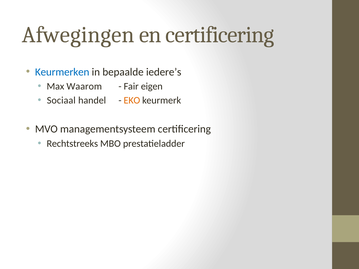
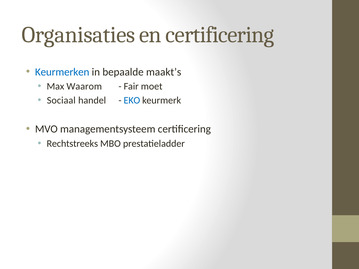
Afwegingen: Afwegingen -> Organisaties (78, 35)
iedere’s: iedere’s -> maakt’s (164, 72)
eigen: eigen -> moet (152, 86)
EKO colour: orange -> blue (132, 100)
